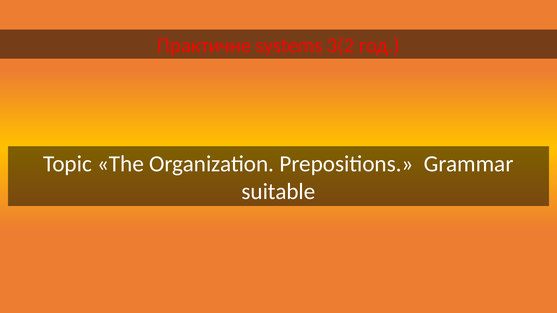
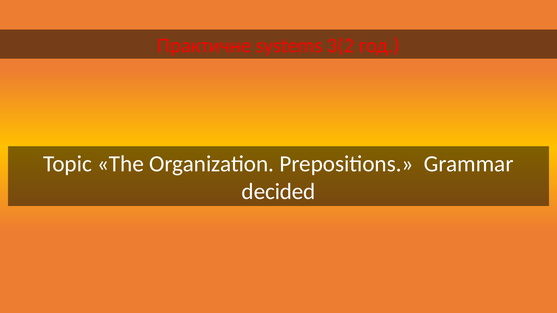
suitable: suitable -> decided (279, 192)
